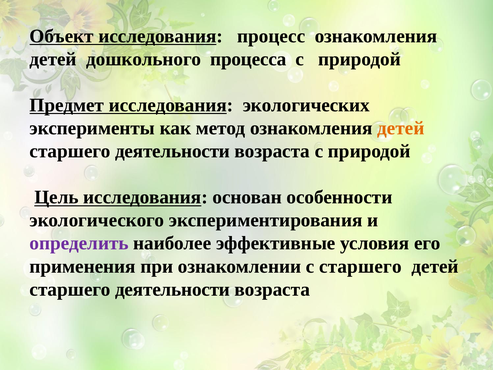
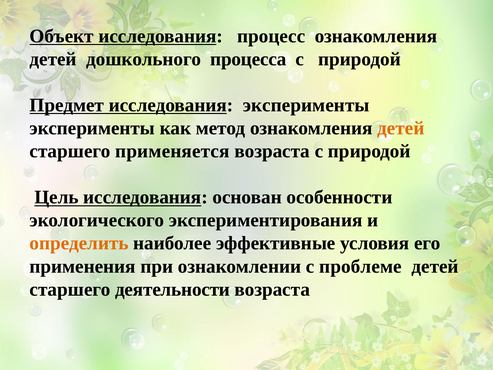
исследования экологических: экологических -> эксперименты (306, 105)
деятельности: деятельности -> применяется (172, 151)
определить colour: purple -> orange (79, 243)
с старшего: старшего -> проблеме (360, 266)
